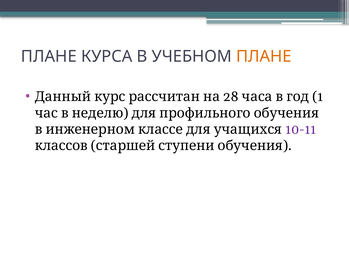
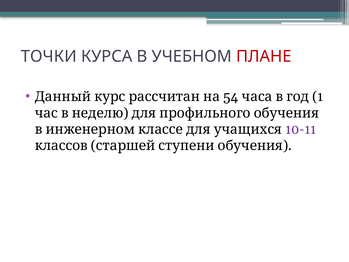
ПЛАНЕ: ПЛАНЕ -> ТОЧКИ (49, 56)
ПЛАНЕ colour: orange -> red (264, 56)
28: 28 -> 54 (231, 97)
